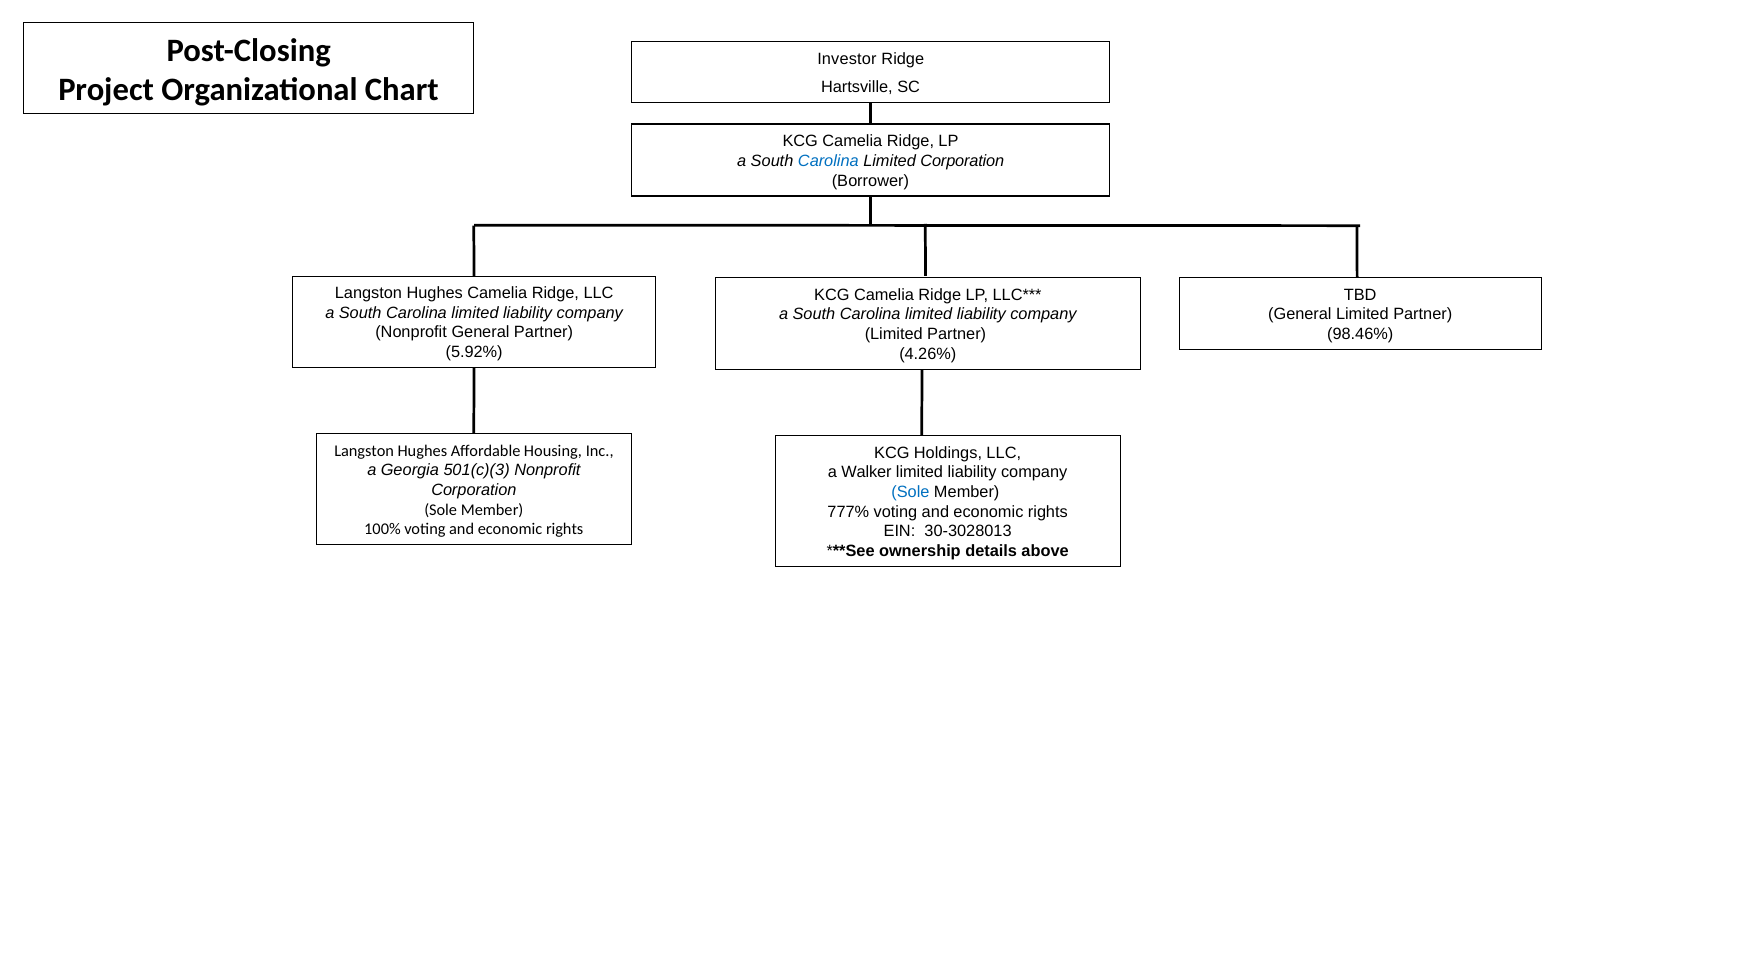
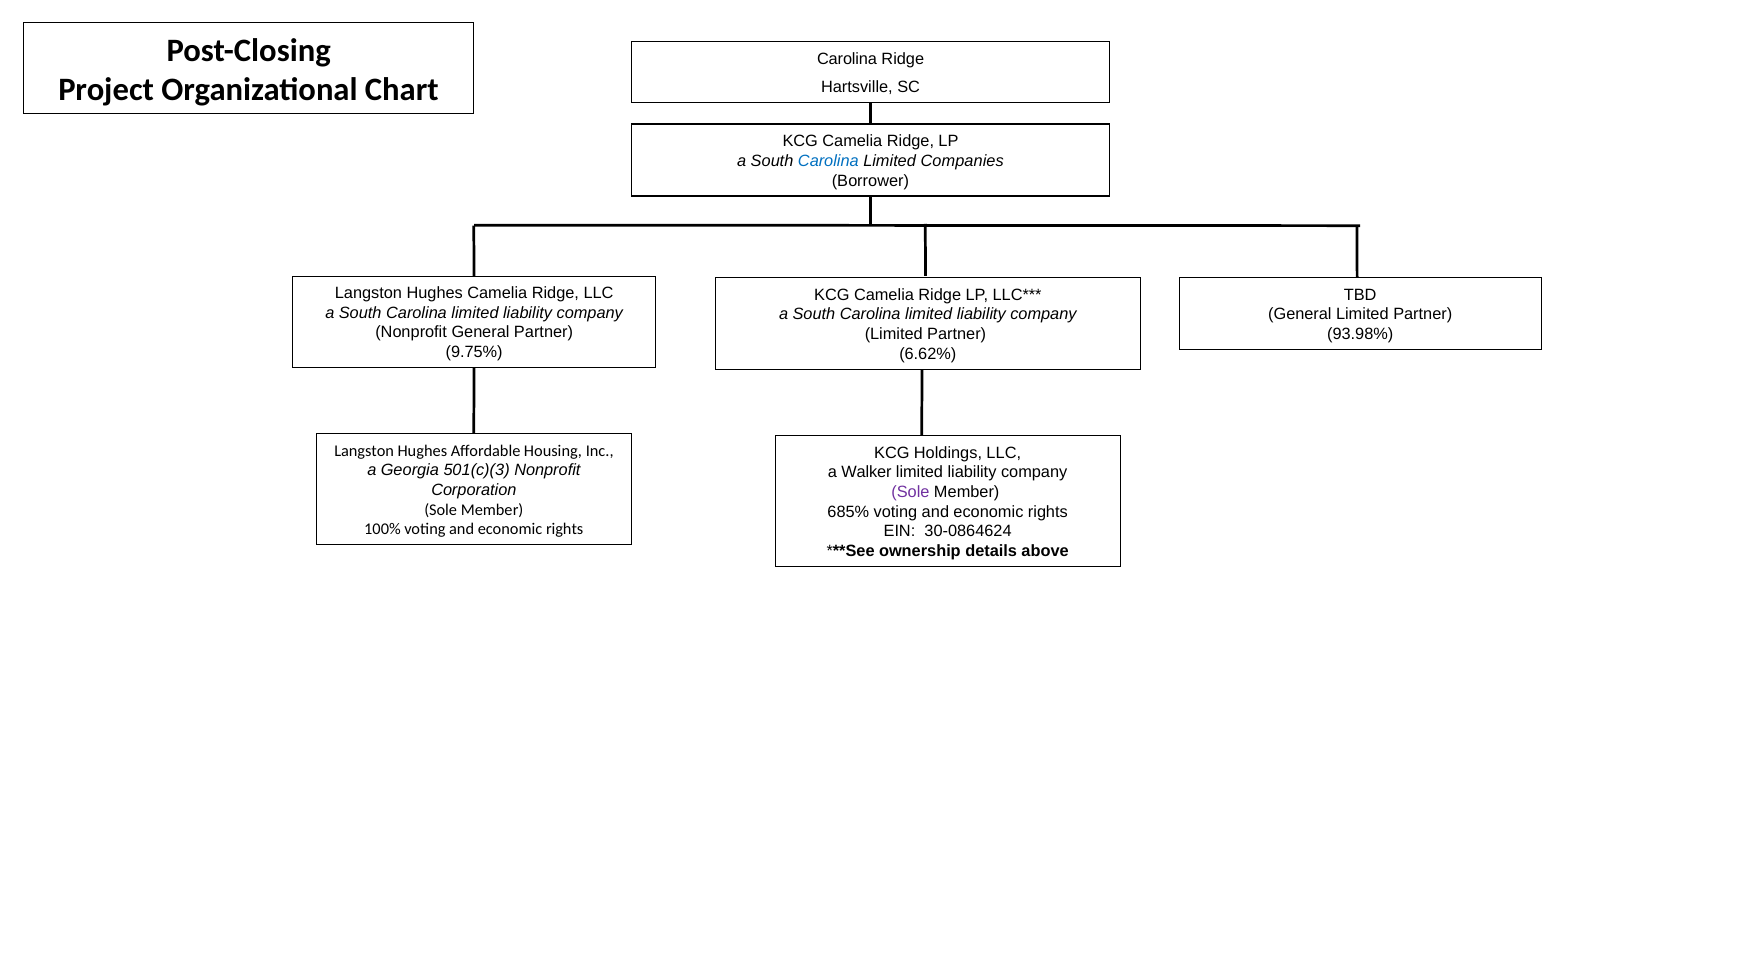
Investor: Investor -> Carolina (847, 59)
Limited Corporation: Corporation -> Companies (962, 161)
98.46%: 98.46% -> 93.98% (1360, 334)
5.92%: 5.92% -> 9.75% (474, 352)
4.26%: 4.26% -> 6.62% (928, 354)
Sole colour: blue -> purple (910, 492)
777%: 777% -> 685% (848, 512)
30-3028013: 30-3028013 -> 30-0864624 (968, 531)
